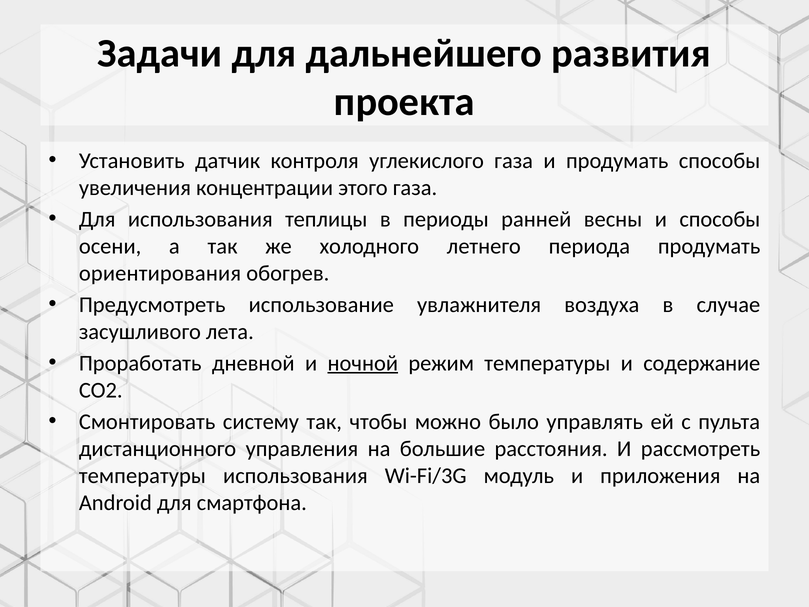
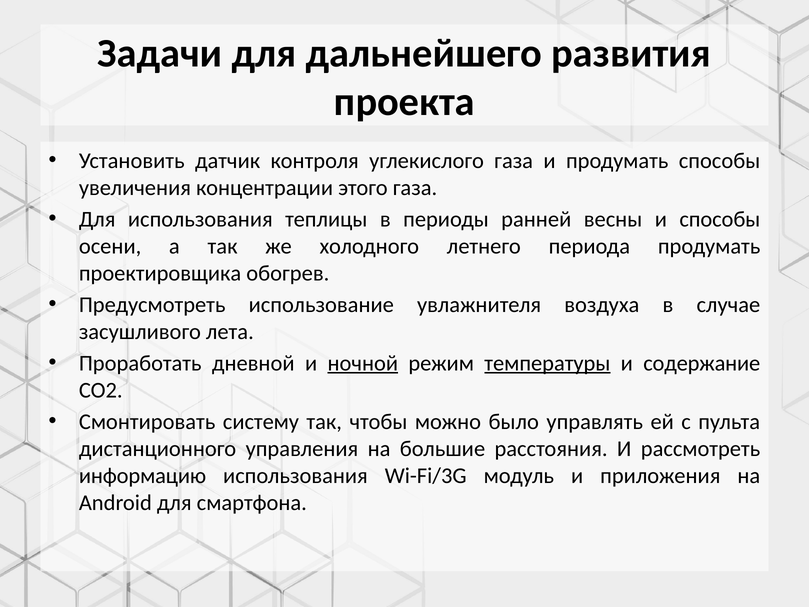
ориентирования: ориентирования -> проектировщика (160, 273)
температуры underline: none -> present (547, 363)
температуры: температуры -> информацию (143, 475)
